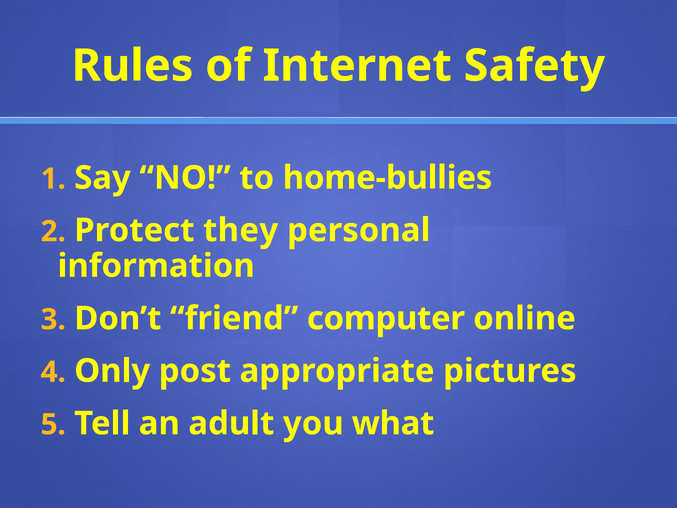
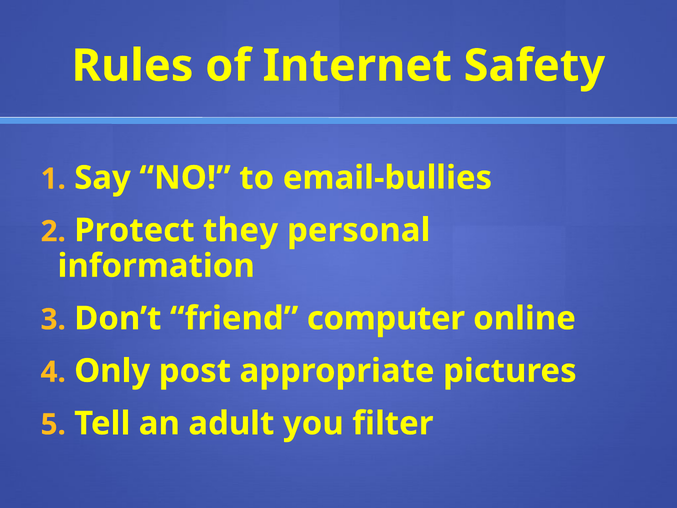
home-bullies: home-bullies -> email-bullies (387, 178)
what: what -> filter (393, 423)
